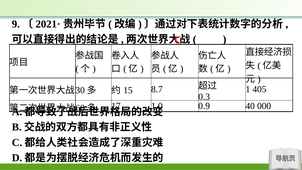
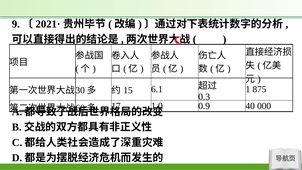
405: 405 -> 875 (259, 89)
8.7: 8.7 -> 6.1 (157, 89)
